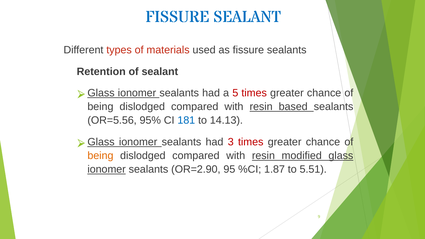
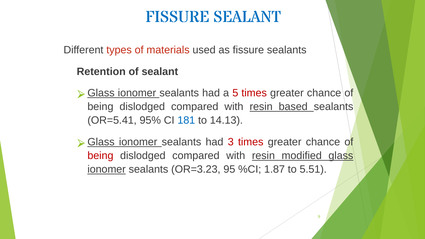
OR=5.56: OR=5.56 -> OR=5.41 (112, 120)
being colour: orange -> red (100, 156)
OR=2.90: OR=2.90 -> OR=3.23 (196, 169)
